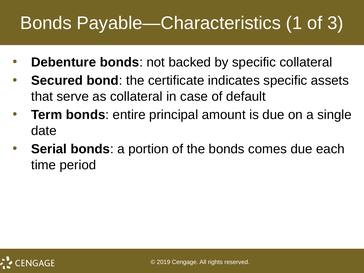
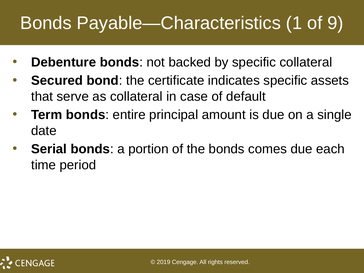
3: 3 -> 9 (335, 23)
